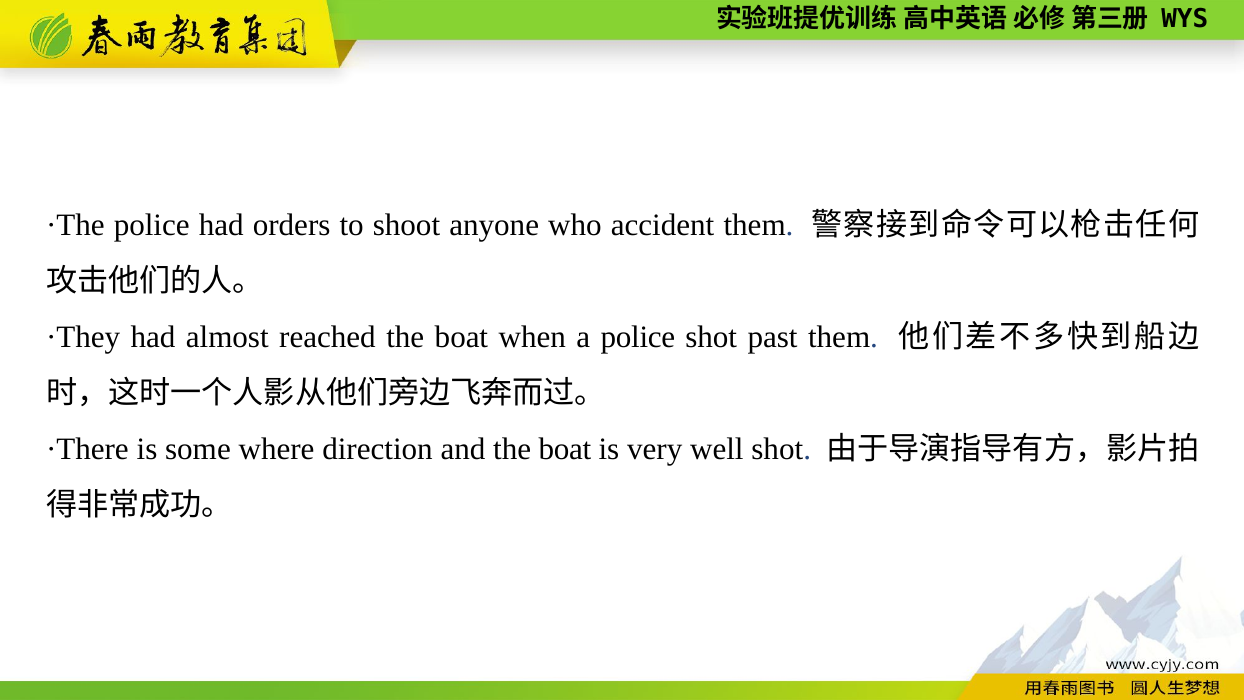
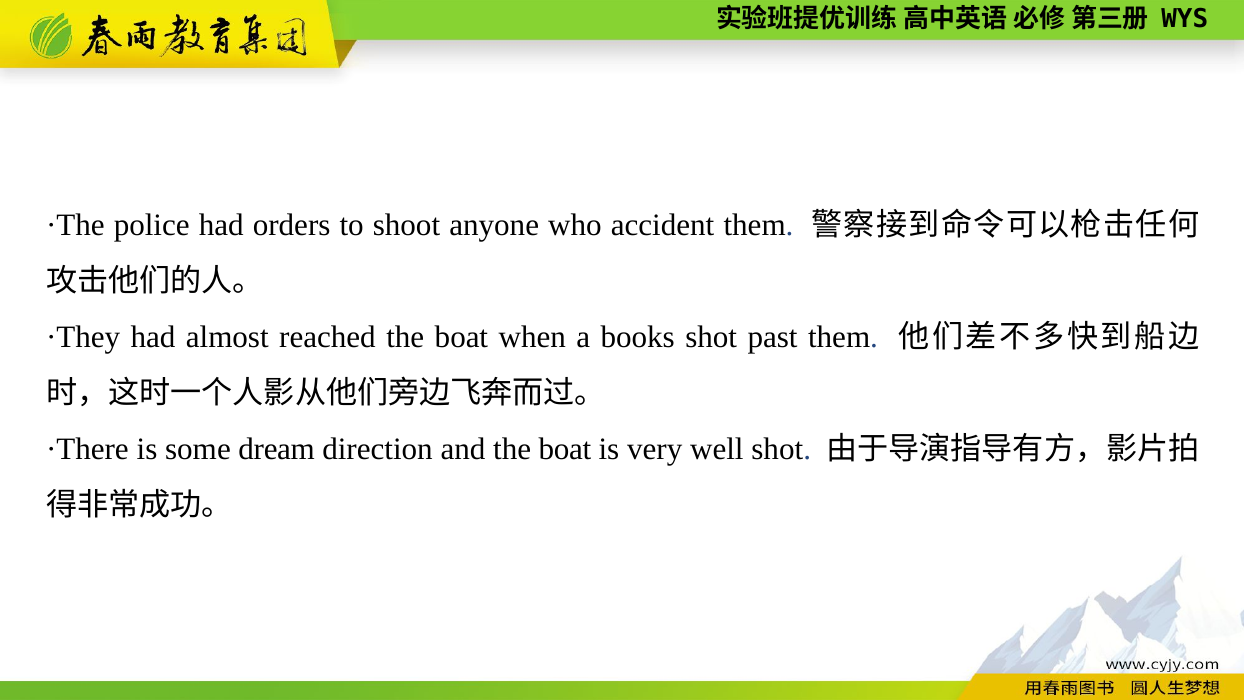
a police: police -> books (638, 337)
where: where -> dream (277, 449)
